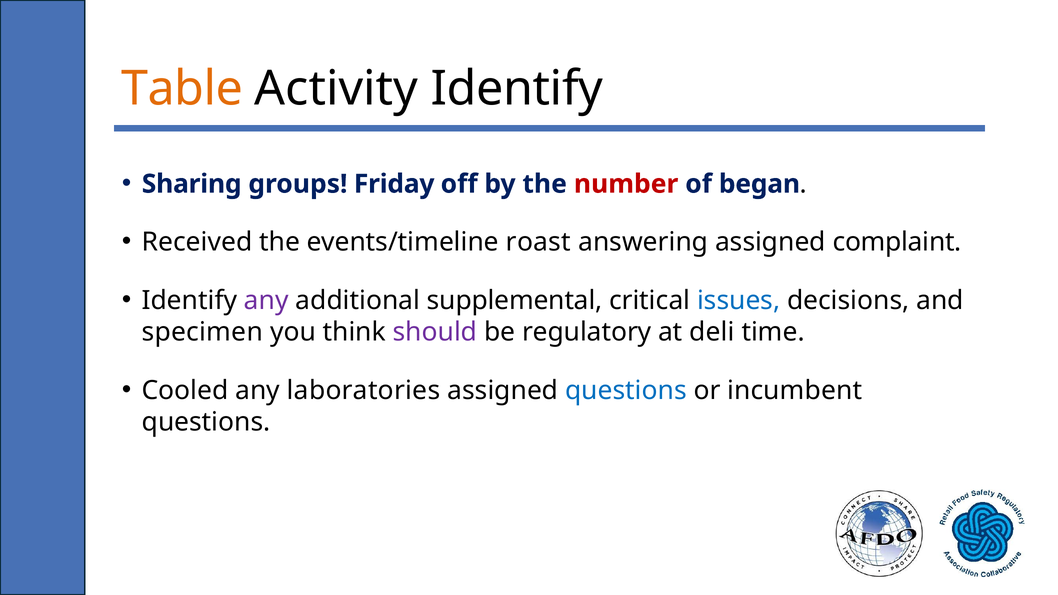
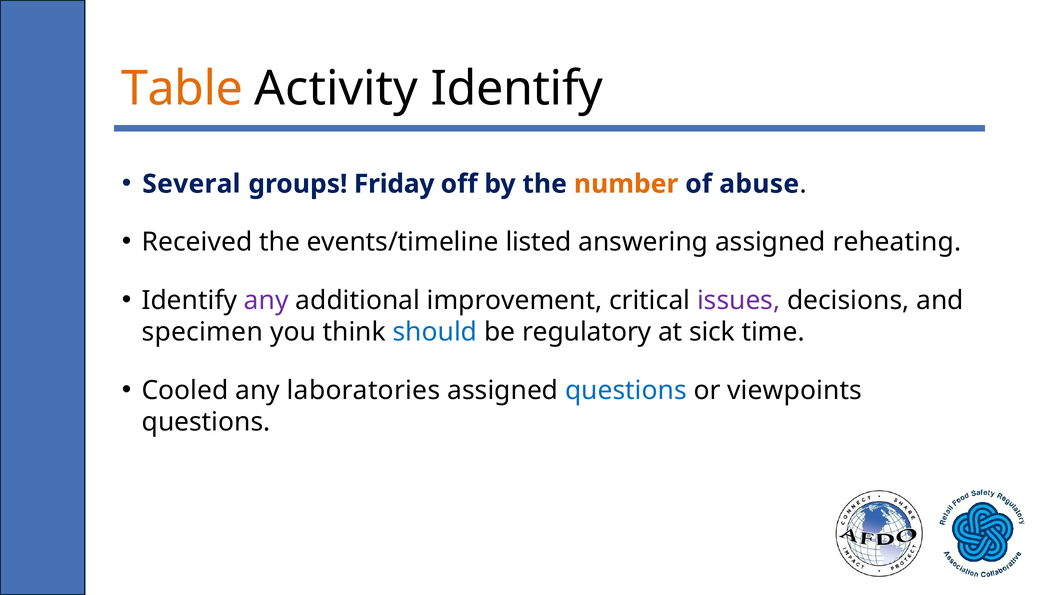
Sharing: Sharing -> Several (191, 184)
number colour: red -> orange (626, 184)
began: began -> abuse (759, 184)
roast: roast -> listed (539, 242)
complaint: complaint -> reheating (897, 242)
supplemental: supplemental -> improvement (515, 300)
issues colour: blue -> purple (739, 300)
should colour: purple -> blue (435, 332)
deli: deli -> sick (712, 332)
incumbent: incumbent -> viewpoints (795, 390)
